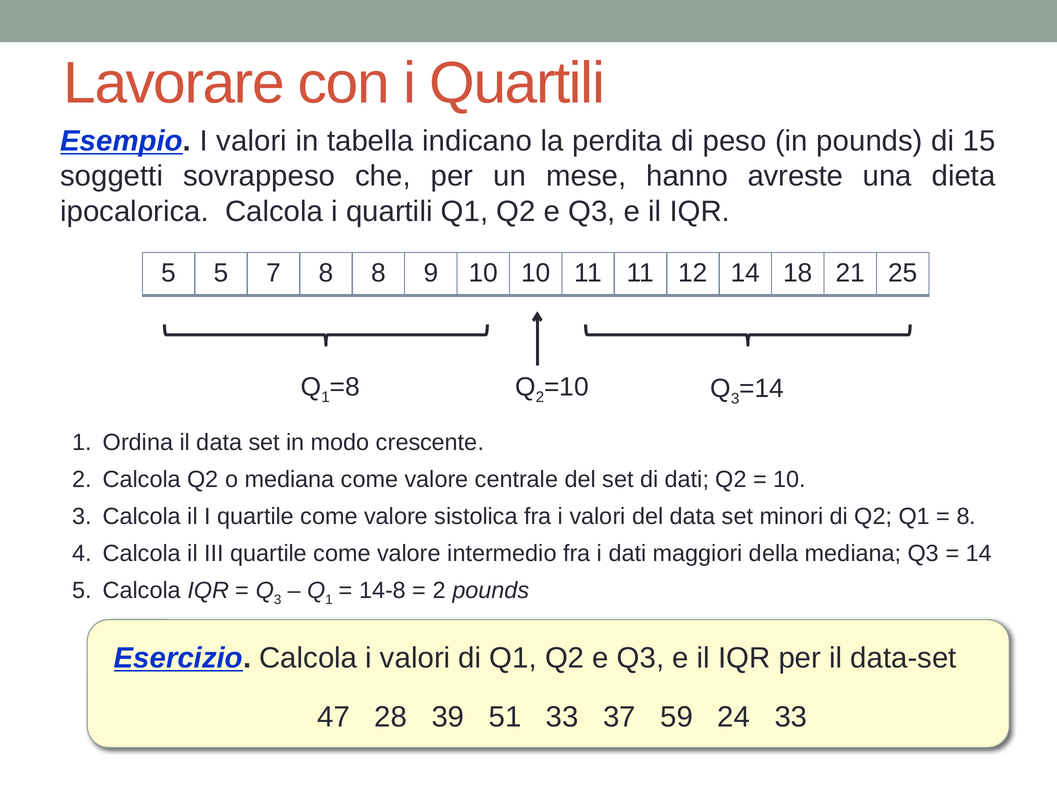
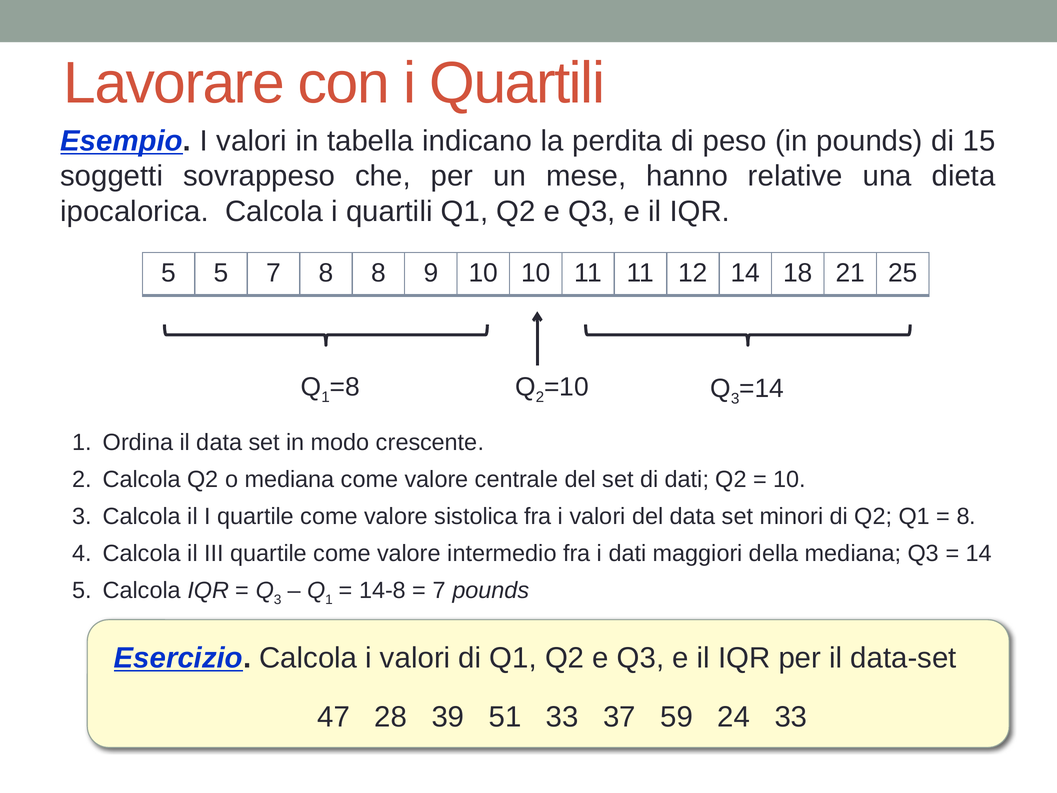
avreste: avreste -> relative (795, 176)
2: 2 -> 7 (439, 590)
